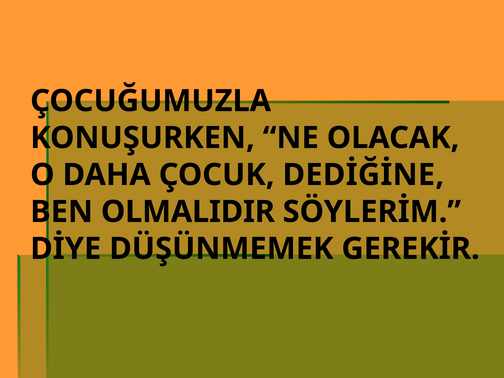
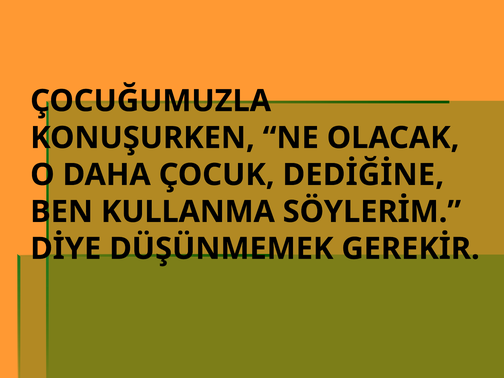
OLMALIDIR: OLMALIDIR -> KULLANMA (188, 212)
